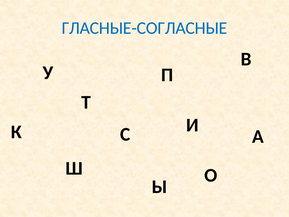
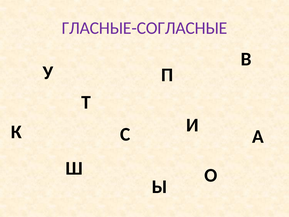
ГЛАСНЫЕ-СОГЛАСНЫЕ colour: blue -> purple (145, 28)
